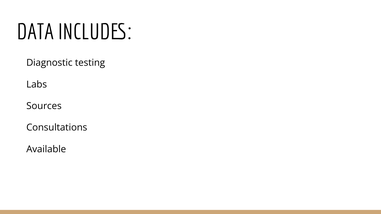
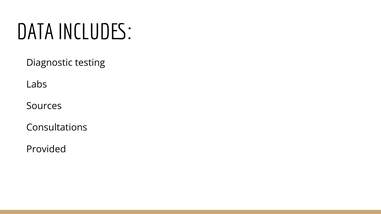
Available: Available -> Provided (46, 149)
